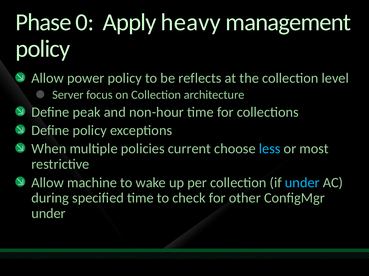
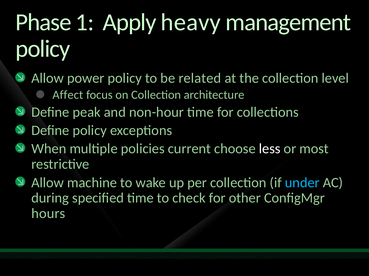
0: 0 -> 1 (85, 22)
reflects: reflects -> related (200, 78)
Server: Server -> Affect (68, 95)
less colour: light blue -> white (270, 149)
under: under -> hours (48, 214)
